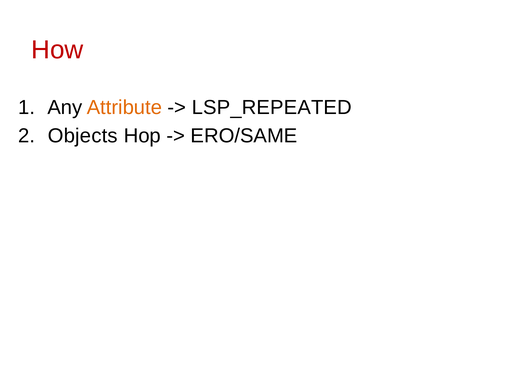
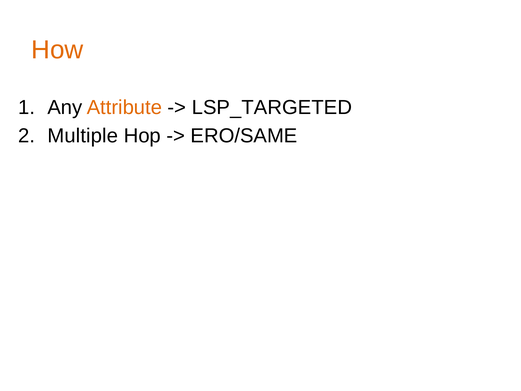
How colour: red -> orange (57, 50)
LSP_REPEATED: LSP_REPEATED -> LSP_TARGETED (272, 107)
Objects: Objects -> Multiple (83, 136)
